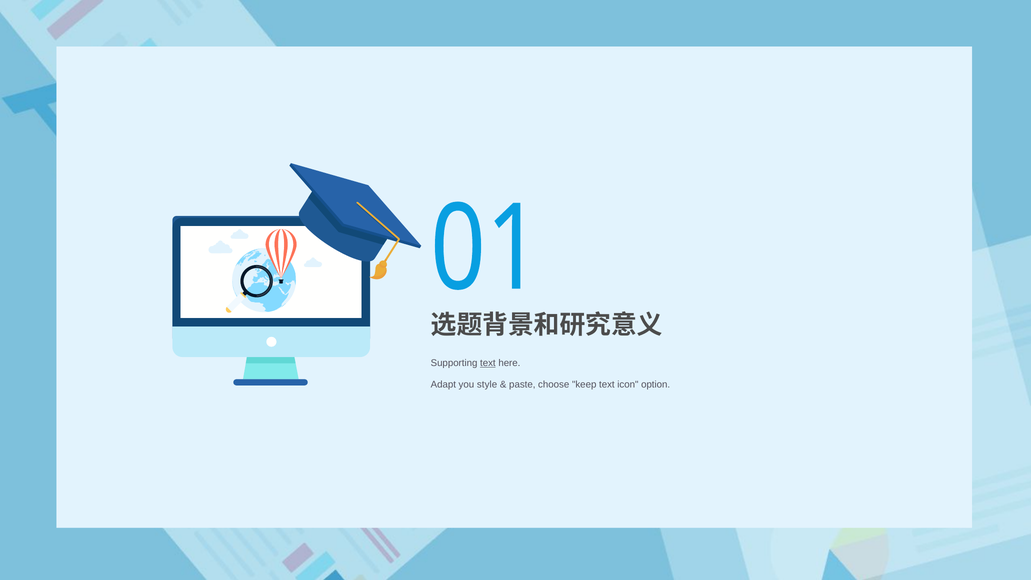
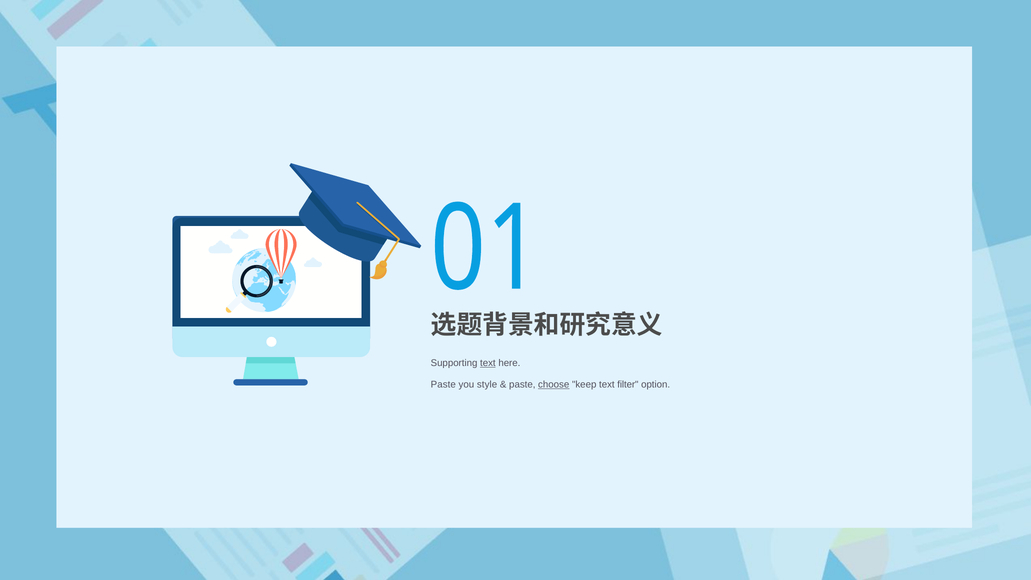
Adapt: Adapt -> Paste (443, 384)
choose underline: none -> present (554, 384)
icon: icon -> filter (628, 384)
